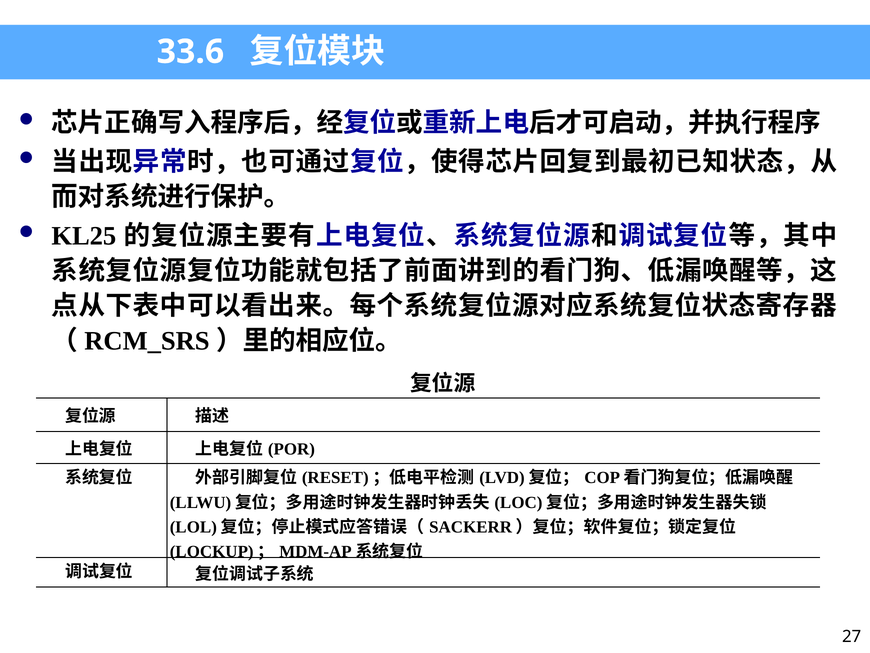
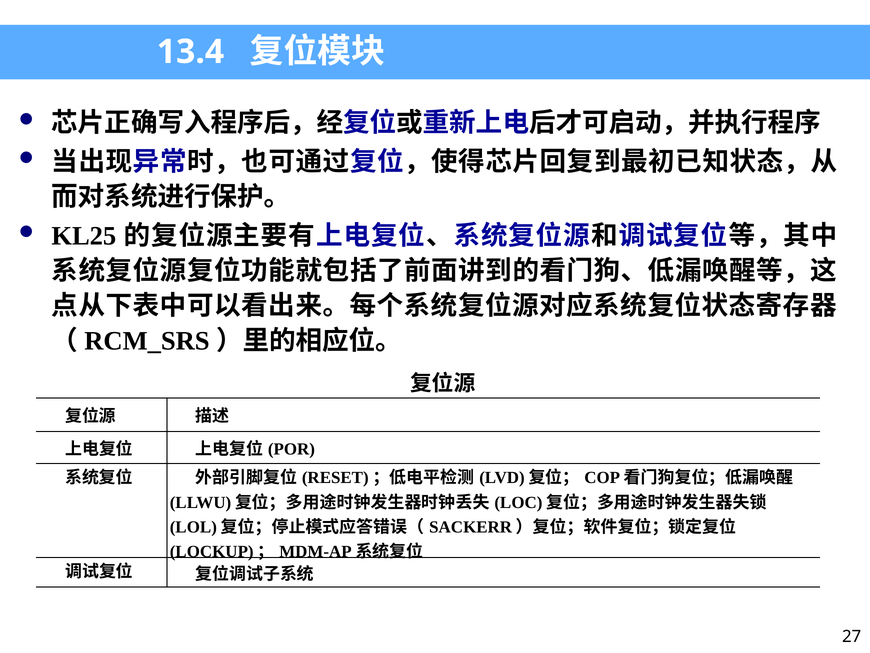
33.6: 33.6 -> 13.4 (190, 52)
